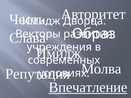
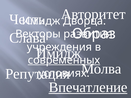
современных underline: none -> present (64, 60)
